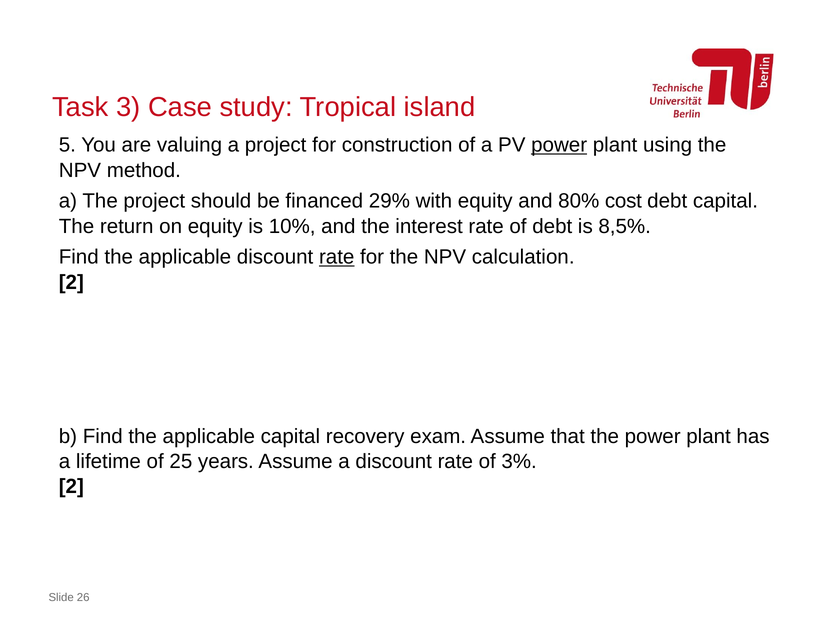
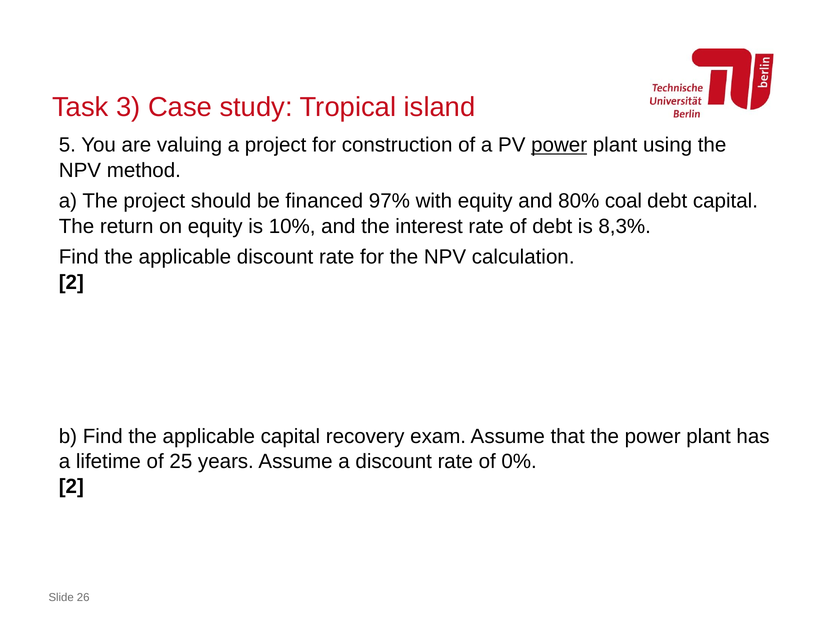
29%: 29% -> 97% (389, 201)
cost: cost -> coal (623, 201)
8,5%: 8,5% -> 8,3% (625, 226)
rate underline: present -> none (337, 257)
3%: 3% -> 0% (519, 461)
